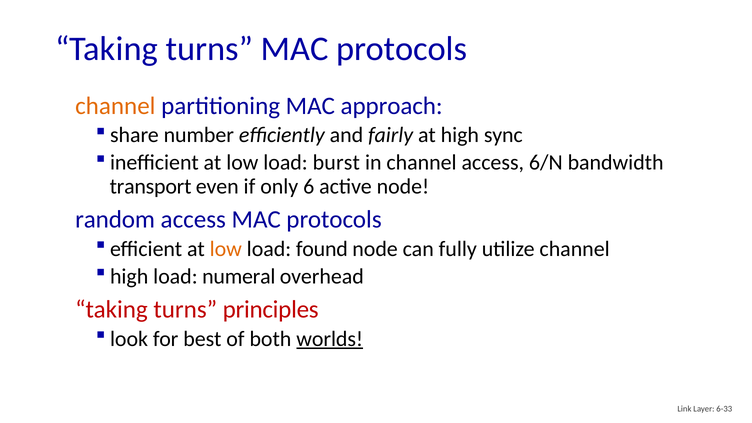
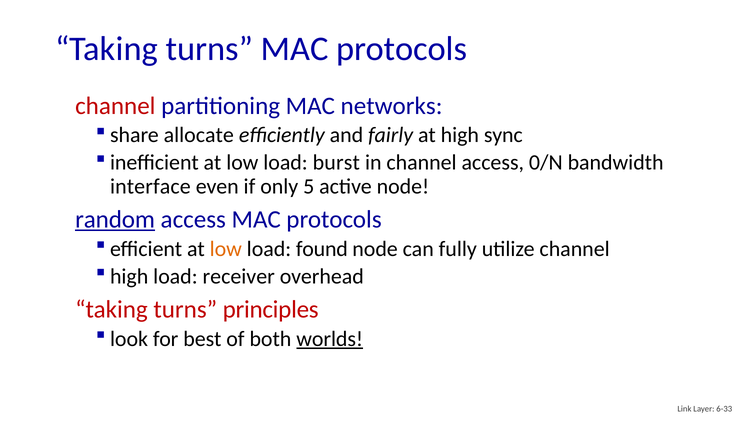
channel colour: orange -> red (115, 106)
approach: approach -> networks (392, 106)
number: number -> allocate (199, 135)
6/N: 6/N -> 0/N (546, 163)
transport: transport -> interface (150, 186)
6: 6 -> 5 (309, 186)
random underline: none -> present (115, 220)
numeral: numeral -> receiver (239, 276)
